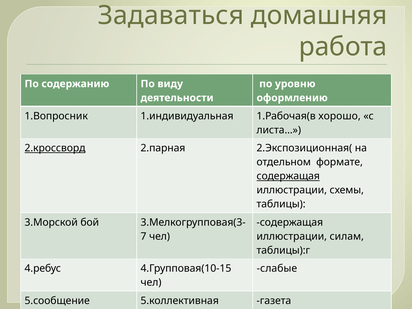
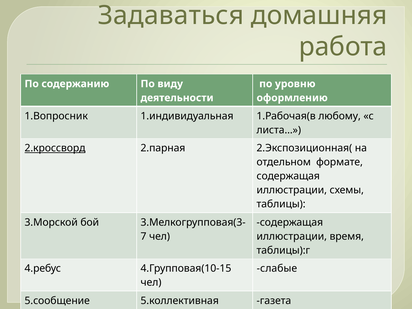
хорошо: хорошо -> любому (340, 116)
содержащая underline: present -> none (288, 176)
силам: силам -> время (347, 236)
